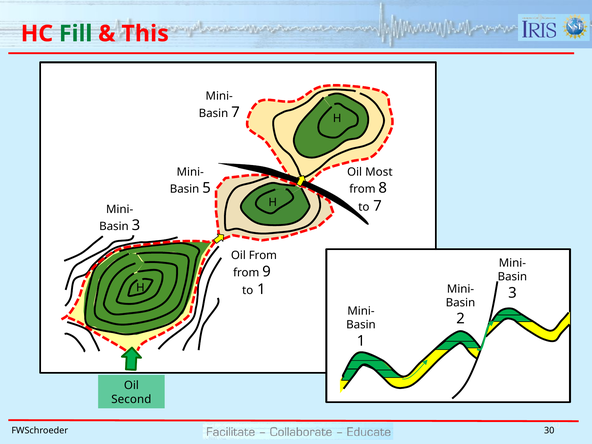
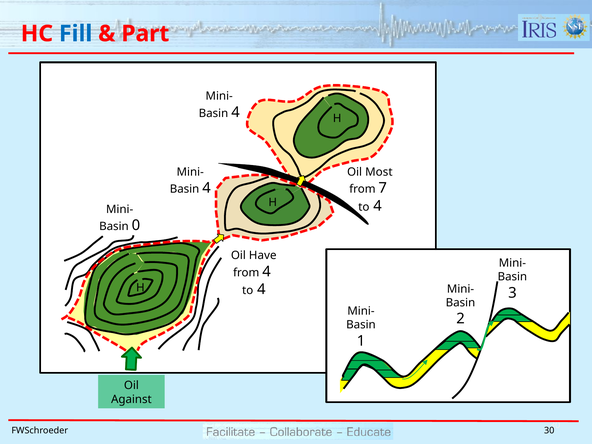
Fill colour: green -> blue (76, 34)
This: This -> Part (145, 34)
7: 7 -> 4 (236, 112)
5: 5 -> 4 (207, 188)
8: 8 -> 7 (383, 188)
7: 7 -> 4 (378, 206)
3: 3 -> 0 (136, 225)
Oil From: From -> Have (263, 255)
from 9: 9 -> 4 (267, 271)
1: 1 -> 4 (261, 289)
Second: Second -> Against (131, 399)
